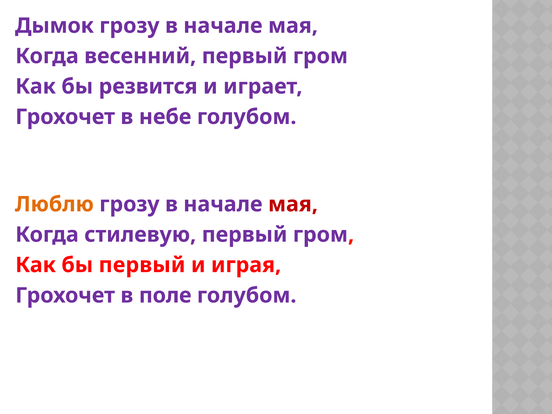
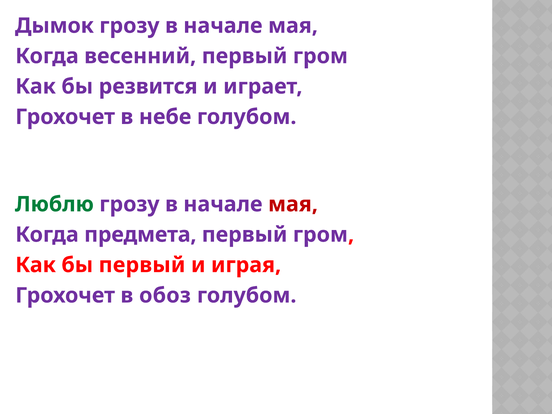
Люблю colour: orange -> green (54, 204)
стилевую: стилевую -> предмета (140, 235)
поле: поле -> обоз (165, 295)
